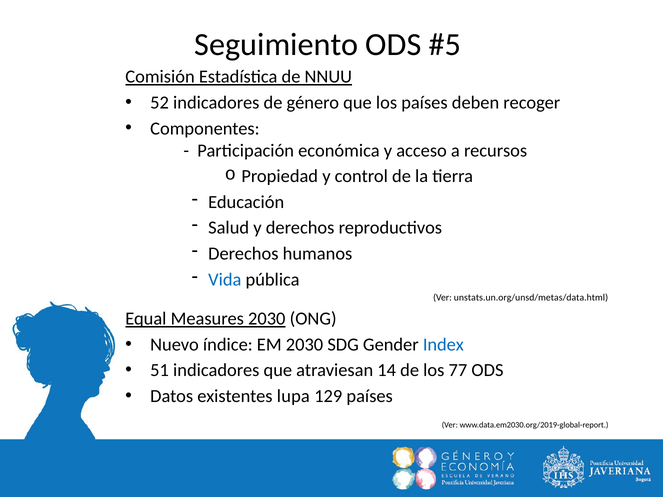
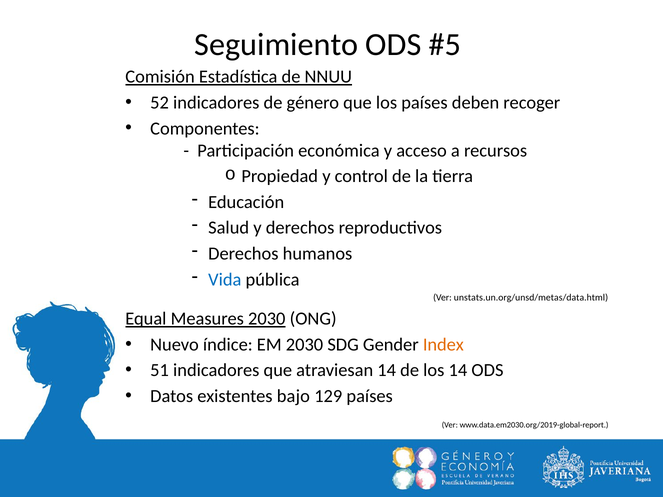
Index colour: blue -> orange (443, 345)
los 77: 77 -> 14 (458, 370)
lupa: lupa -> bajo (293, 396)
